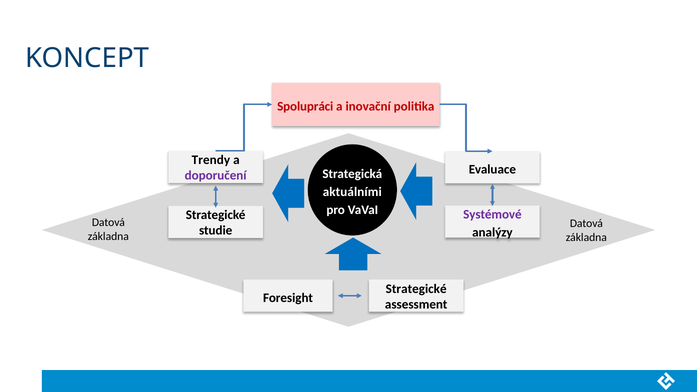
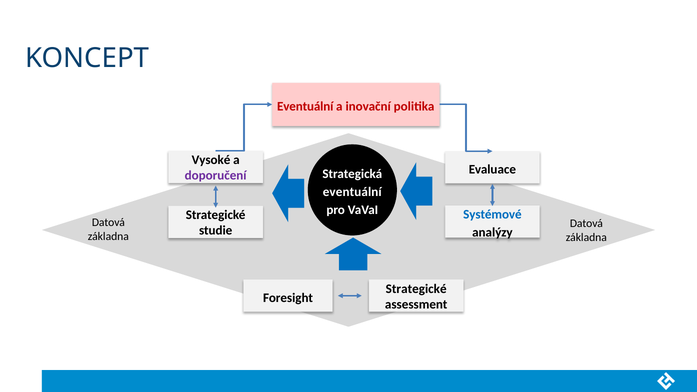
Spolupráci: Spolupráci -> Eventuální (305, 107)
Trendy: Trendy -> Vysoké (211, 160)
aktuálními: aktuálními -> eventuální (352, 192)
Systémové colour: purple -> blue (492, 215)
